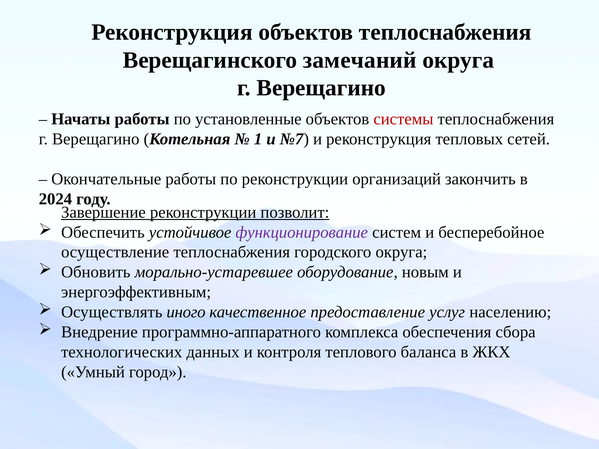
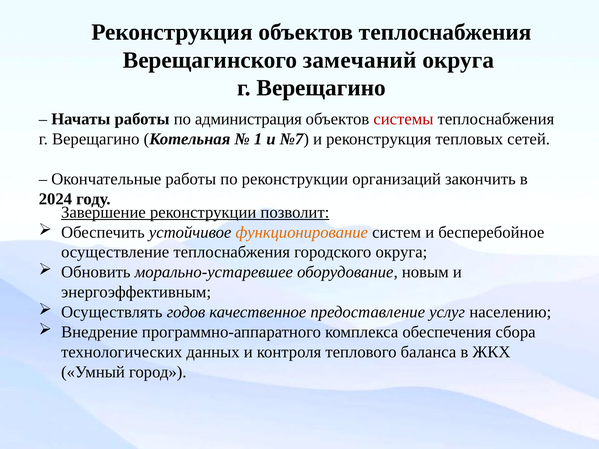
установленные: установленные -> администрация (248, 119)
функционирование colour: purple -> orange (302, 232)
иного: иного -> годов (186, 312)
